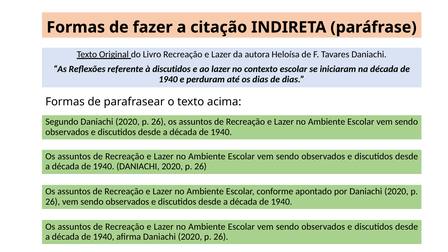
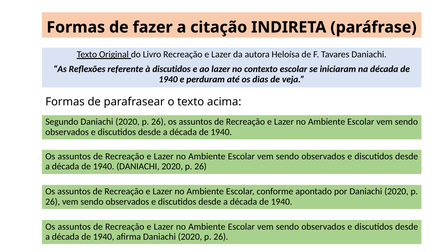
de dias: dias -> veja (293, 79)
